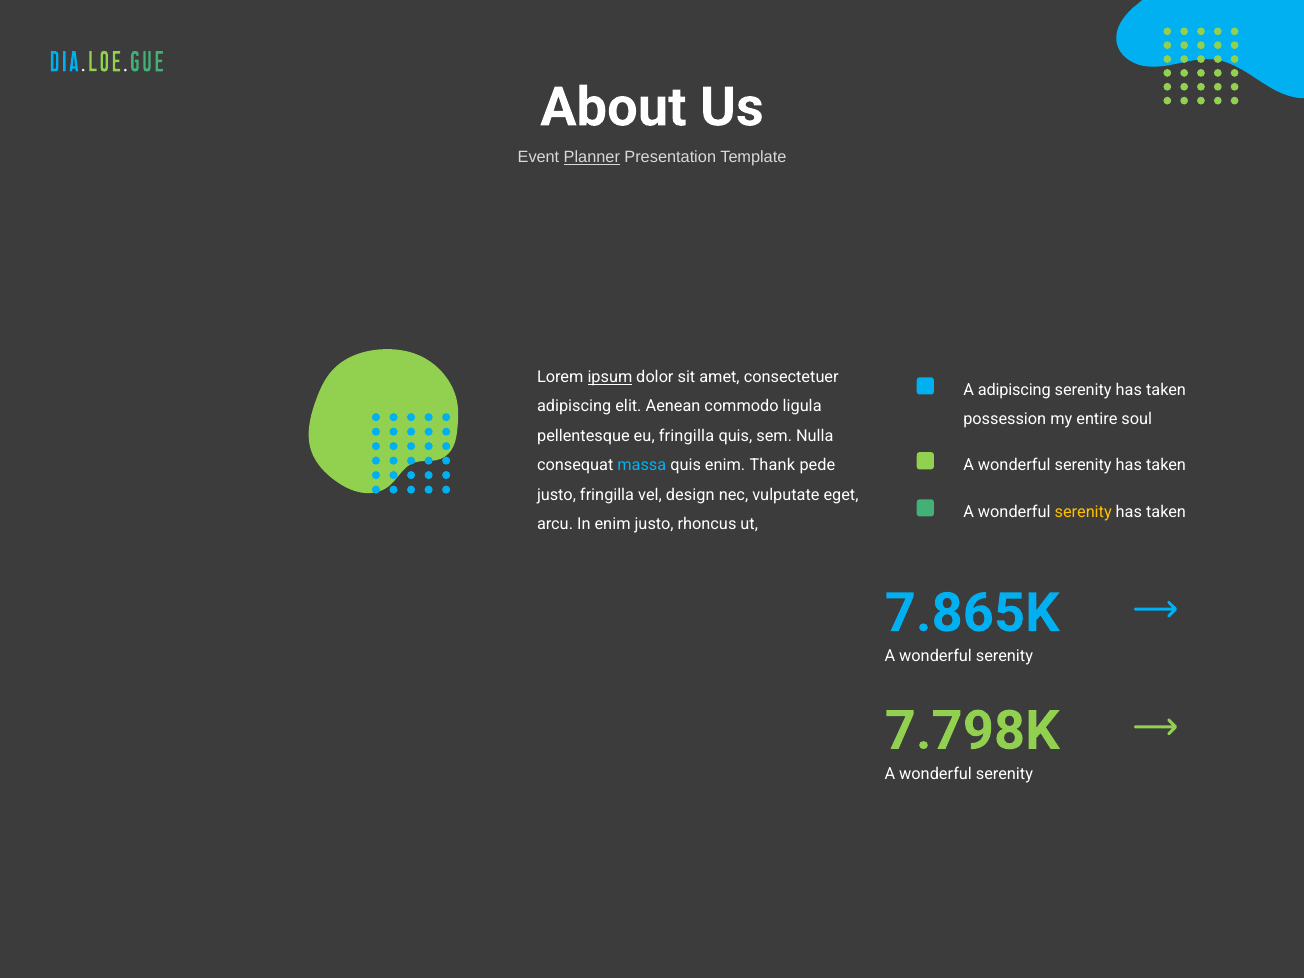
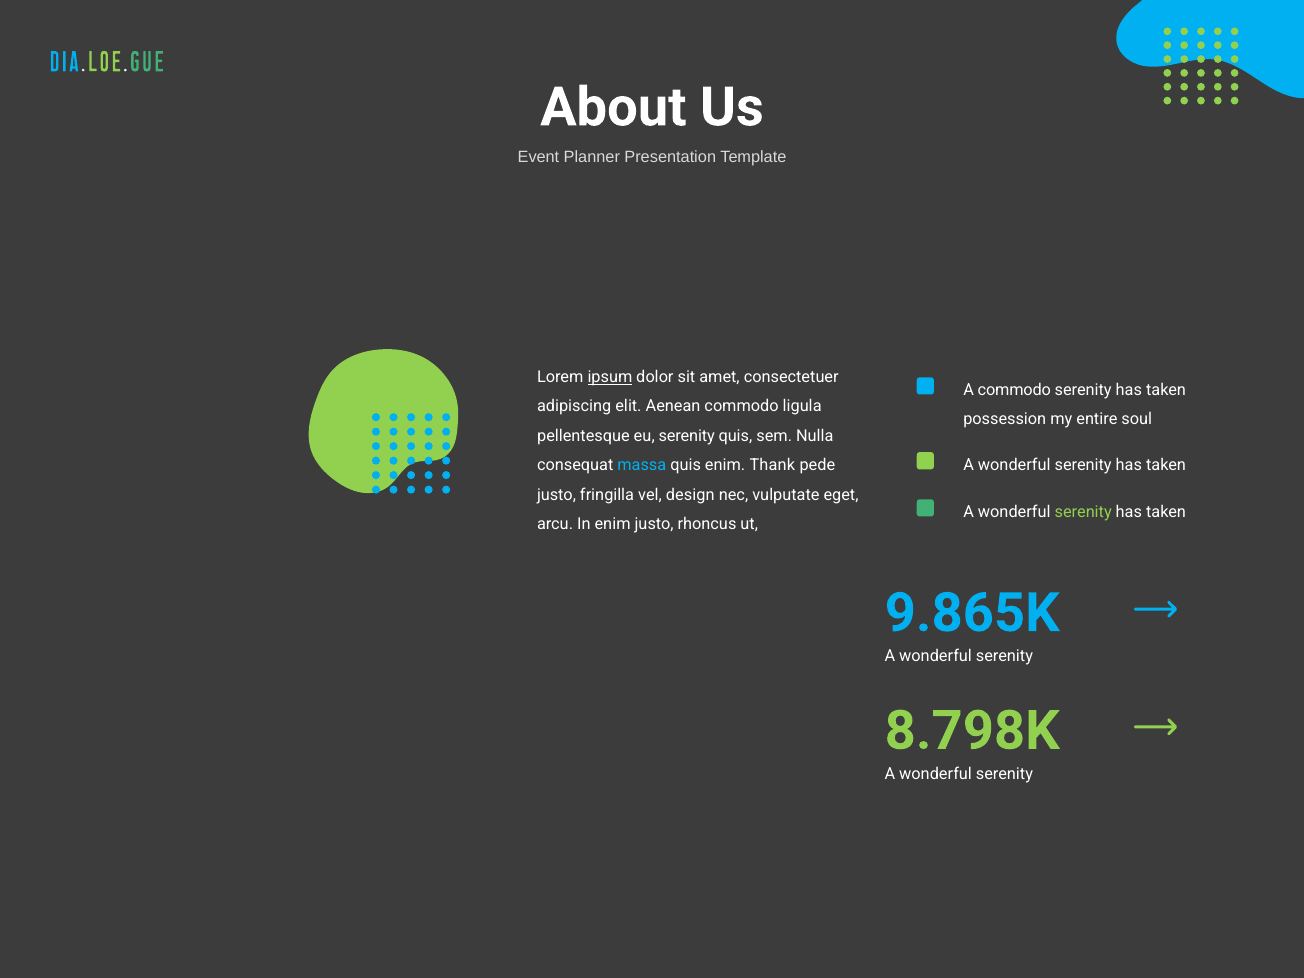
Planner underline: present -> none (592, 157)
A adipiscing: adipiscing -> commodo (1014, 390)
eu fringilla: fringilla -> serenity (687, 436)
serenity colour: yellow -> light green (1083, 512)
7.865K: 7.865K -> 9.865K (972, 613)
7.798K: 7.798K -> 8.798K (972, 731)
